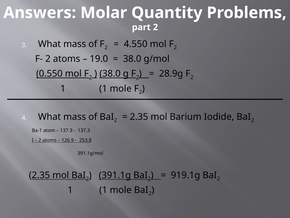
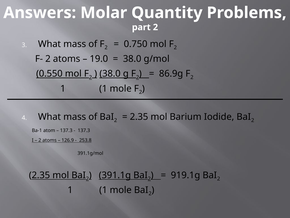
4.550: 4.550 -> 0.750 (136, 44)
28.9g: 28.9g -> 86.9g (171, 74)
